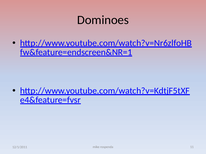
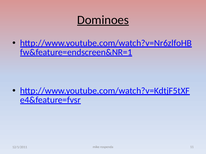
Dominoes underline: none -> present (103, 20)
